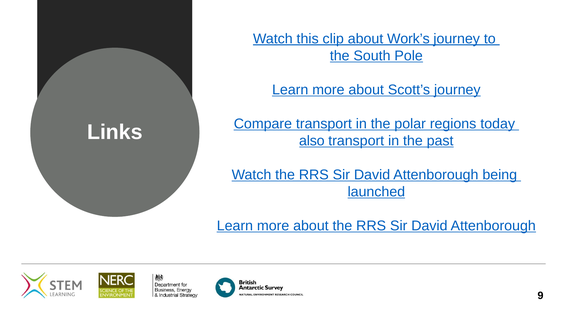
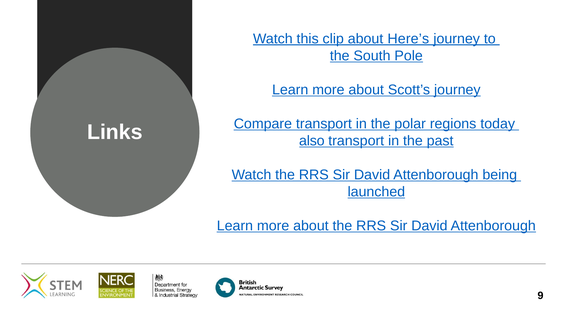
Work’s: Work’s -> Here’s (408, 39)
